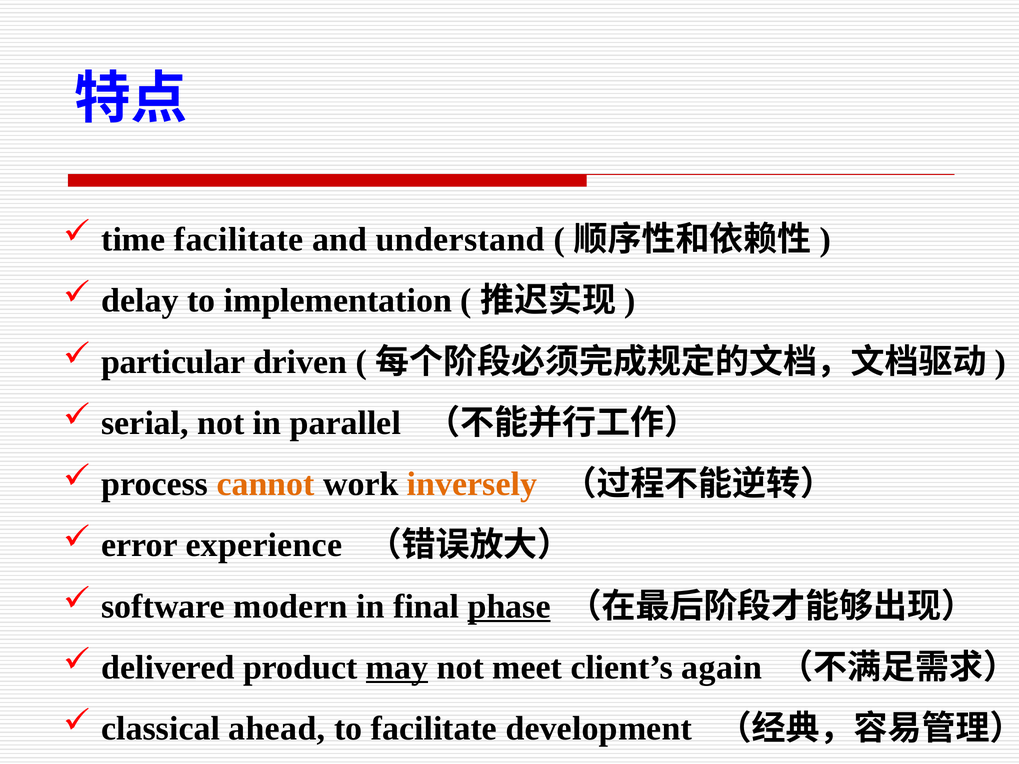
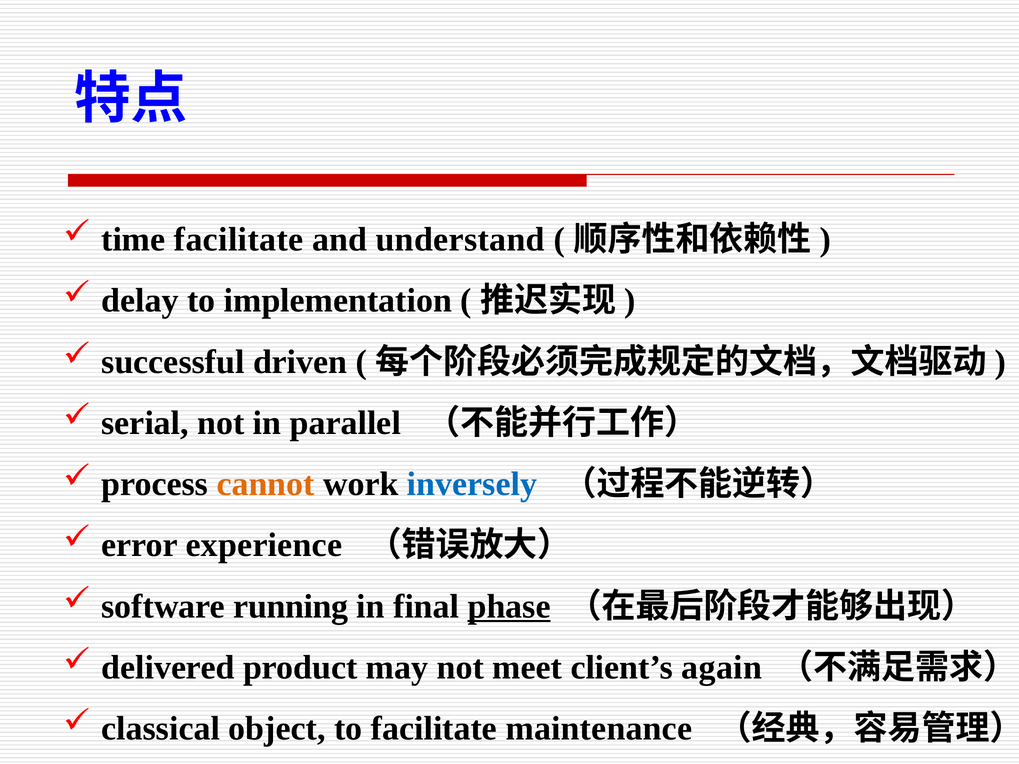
particular: particular -> successful (173, 362)
inversely colour: orange -> blue (472, 484)
modern: modern -> running (291, 607)
may underline: present -> none (397, 668)
ahead: ahead -> object (277, 729)
development: development -> maintenance (599, 729)
